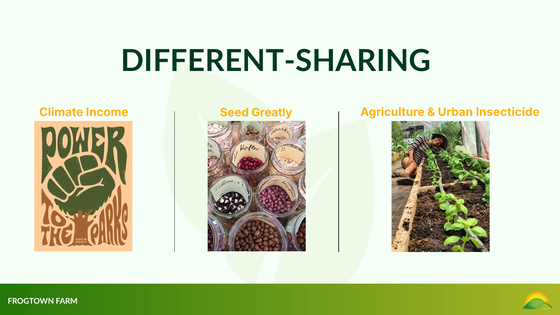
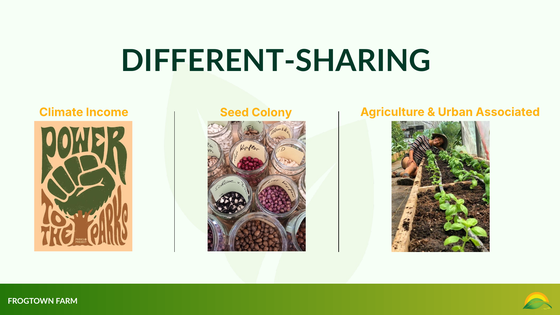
Greatly: Greatly -> Colony (272, 112)
Insecticide: Insecticide -> Associated (508, 112)
